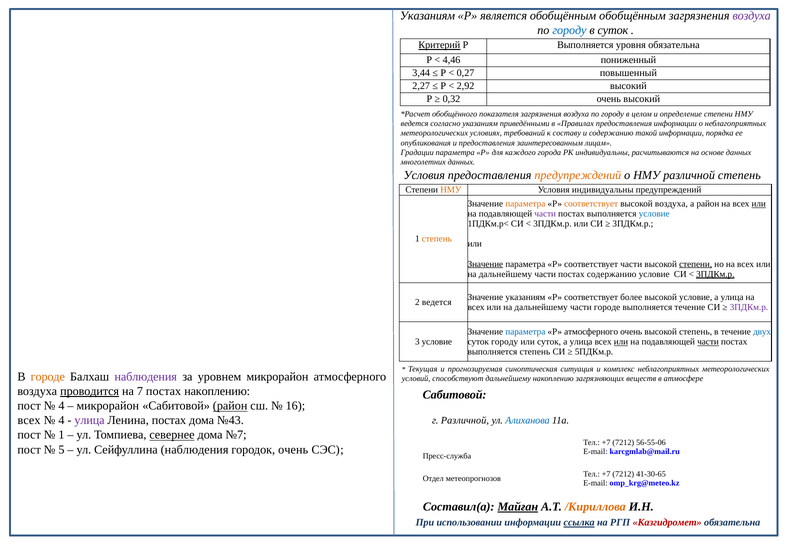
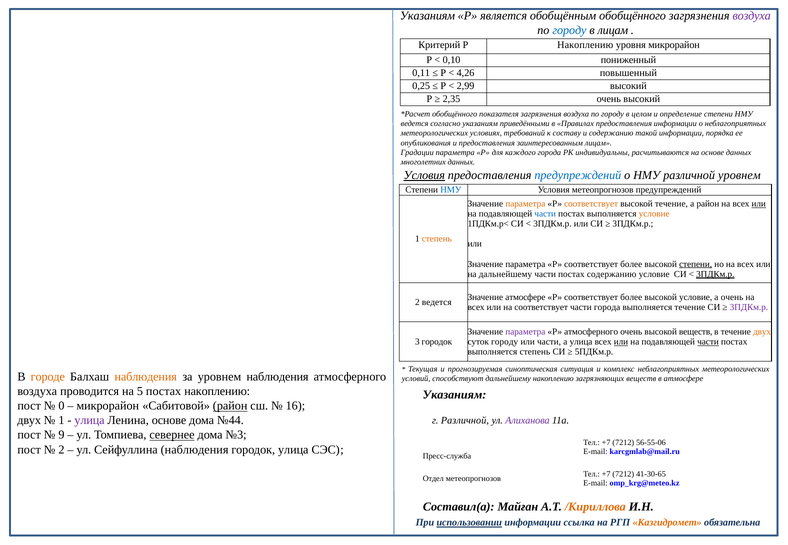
обобщённым обобщённым: обобщённым -> обобщённого (633, 16)
в суток: суток -> лицам (613, 30)
Критерий underline: present -> none (439, 45)
Р Выполняется: Выполняется -> Накоплению (585, 45)
уровня обязательна: обязательна -> микрорайон (674, 45)
4,46: 4,46 -> 0,10 (452, 60)
3,44: 3,44 -> 0,11 (421, 73)
0,27: 0,27 -> 4,26 (466, 73)
2,27: 2,27 -> 0,25 (421, 86)
2,92: 2,92 -> 2,99 (466, 86)
0,32: 0,32 -> 2,35 (451, 99)
Условия underline: none -> present (424, 176)
предупреждений colour: orange -> blue (578, 176)
различной степень: степень -> уровнем (739, 176)
НМУ colour: orange -> blue (451, 190)
Условия индивидуальны: индивидуальны -> метеопрогнозов (603, 190)
высокой воздуха: воздуха -> течение (671, 204)
части colour: purple -> blue (545, 214)
условие colour: blue -> orange (654, 214)
Значение underline: present -> none (485, 264)
параметра Р соответствует части: части -> более (631, 264)
Значение указаниям: указаниям -> атмосфере (525, 298)
улица: улица -> очень (732, 298)
дальнейшему: дальнейшему -> соответствует (541, 308)
части городе: городе -> города (607, 308)
параметра colour: blue -> purple (525, 332)
высокой степень: степень -> веществ (696, 332)
двух colour: blue -> orange (762, 332)
3 условие: условие -> городок (437, 342)
или суток: суток -> части (549, 342)
наблюдения colour: purple -> orange (146, 377)
уровнем микрорайон: микрорайон -> наблюдения (278, 377)
проводится underline: present -> none (90, 392)
7: 7 -> 5 (140, 392)
Сабитовой: Сабитовой -> Указаниям (455, 395)
4: 4 -> 0 (61, 406)
всех: всех -> двух (29, 421)
4: 4 -> 1 (61, 421)
Ленина постах: постах -> основе (169, 421)
№43: №43 -> №44 (230, 421)
Алиханова colour: blue -> purple (527, 421)
1: 1 -> 9 (61, 435)
№7: №7 -> №3 (236, 435)
5: 5 -> 2 (61, 450)
городок очень: очень -> улица (293, 450)
Майған underline: present -> none (518, 507)
использовании underline: none -> present (469, 523)
ссылка underline: present -> none (579, 523)
Казгидромет colour: red -> orange (667, 523)
